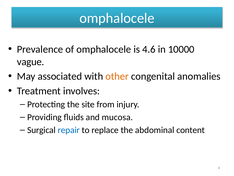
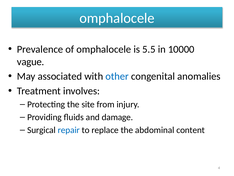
4.6: 4.6 -> 5.5 (149, 49)
other colour: orange -> blue (117, 76)
mucosa: mucosa -> damage (117, 117)
